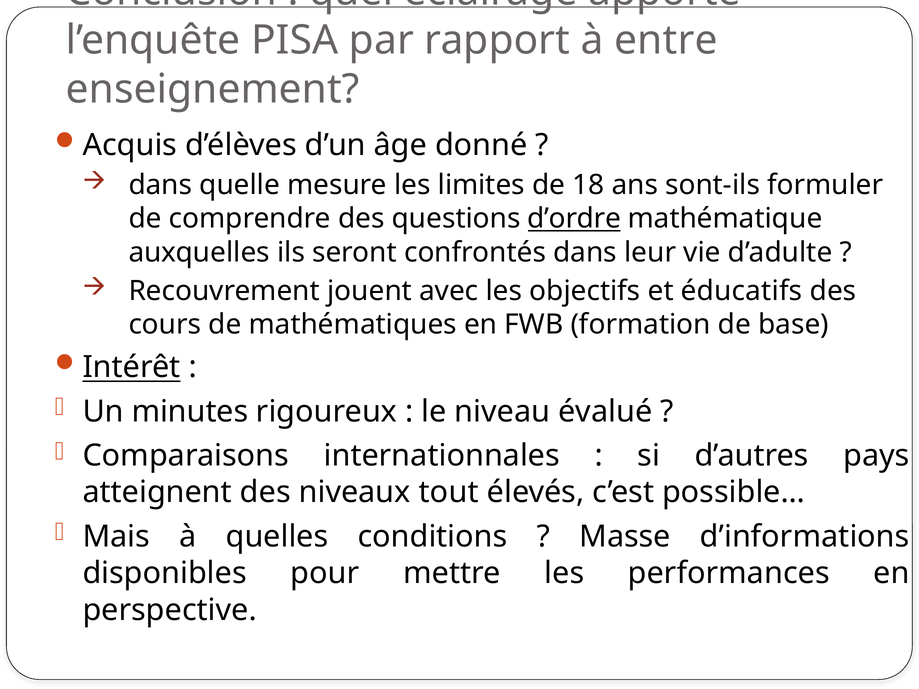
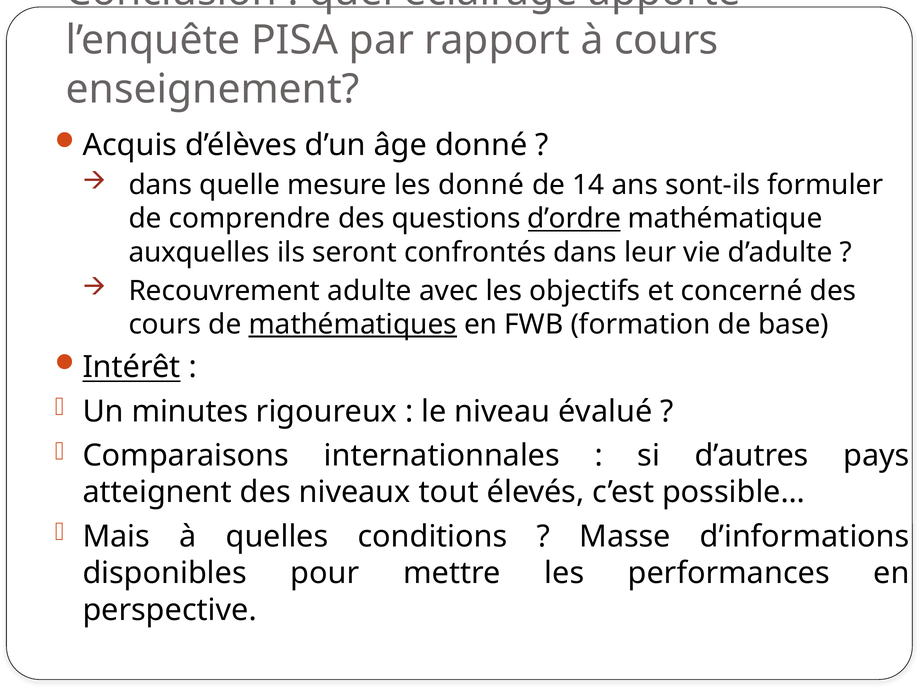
à entre: entre -> cours (666, 40)
les limites: limites -> donné (481, 185)
18: 18 -> 14 (588, 185)
jouent: jouent -> adulte (369, 291)
éducatifs: éducatifs -> concerné (742, 291)
mathématiques underline: none -> present (353, 325)
